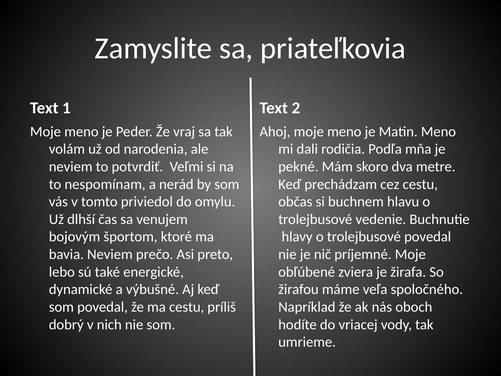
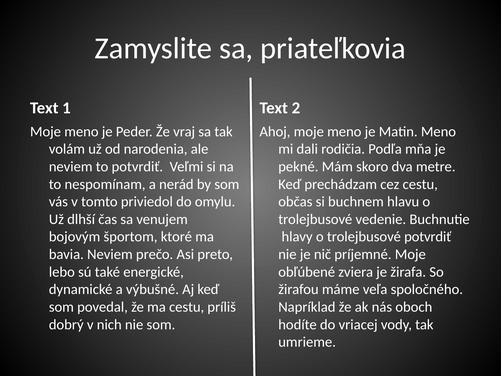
trolejbusové povedal: povedal -> potvrdiť (428, 237)
